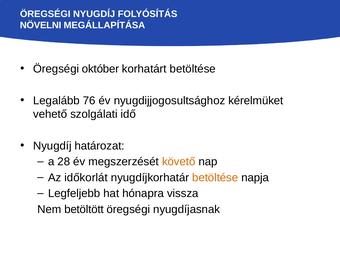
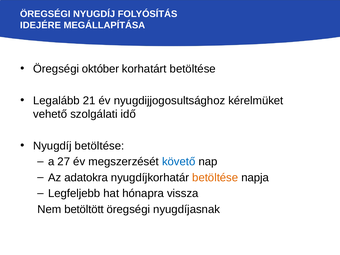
NÖVELNI: NÖVELNI -> IDEJÉRE (40, 25)
76: 76 -> 21 (89, 101)
Nyugdíj határozat: határozat -> betöltése (100, 146)
28: 28 -> 27 (64, 162)
követő colour: orange -> blue (179, 162)
időkorlát: időkorlát -> adatokra (86, 178)
